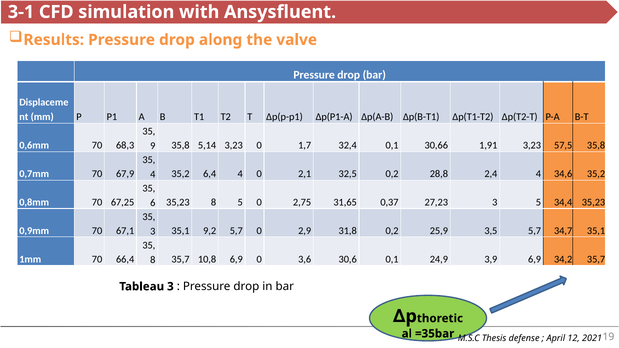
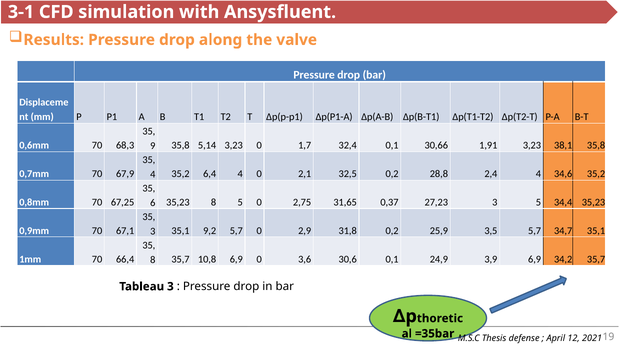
57,5: 57,5 -> 38,1 (563, 146)
